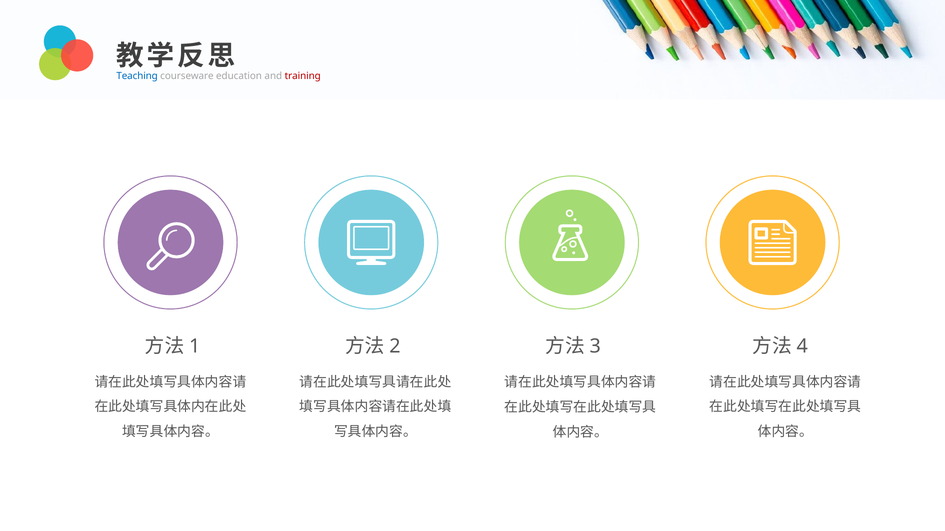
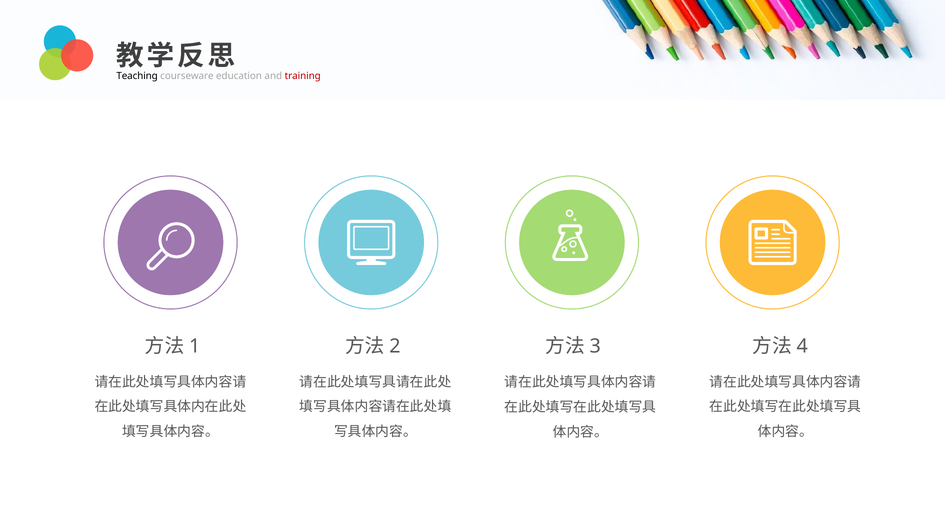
Teaching colour: blue -> black (137, 76)
